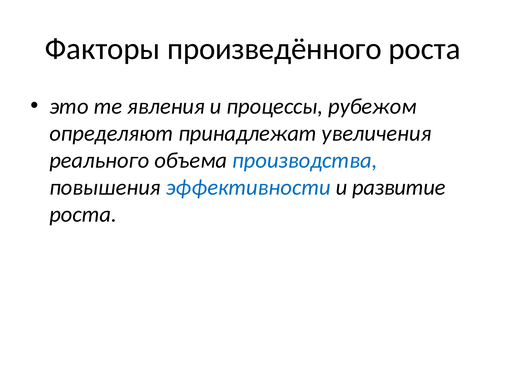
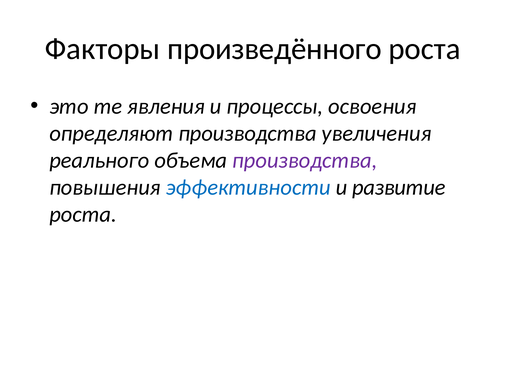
рубежом: рубежом -> освоения (372, 106)
определяют принадлежат: принадлежат -> производства (248, 133)
производства colour: blue -> purple (305, 160)
